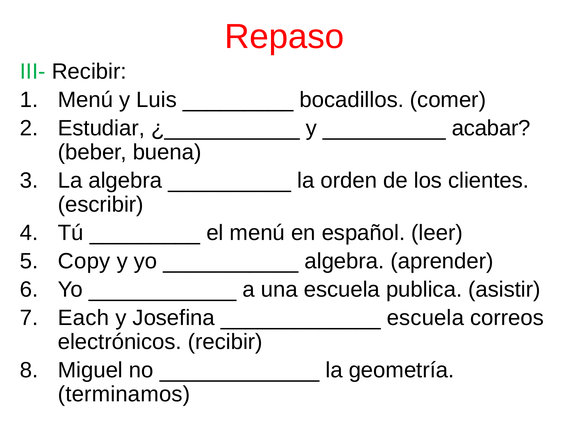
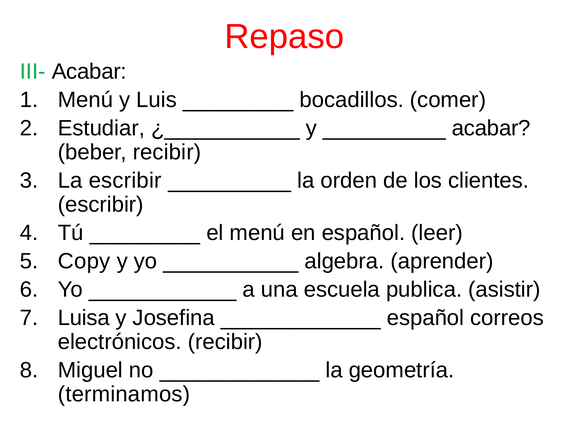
III- Recibir: Recibir -> Acabar (89, 72)
beber buena: buena -> recibir (167, 152)
La algebra: algebra -> escribir (125, 180)
Each: Each -> Luisa (84, 318)
escuela: escuela -> español (425, 318)
